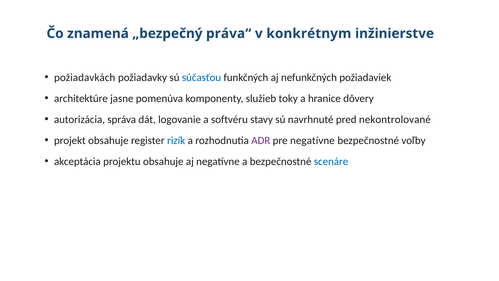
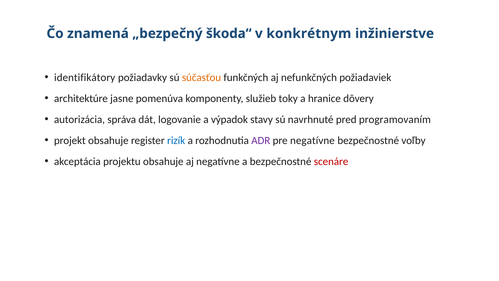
práva“: práva“ -> škoda“ (229, 33)
požiadavkách: požiadavkách -> identifikátory (85, 77)
súčasťou colour: blue -> orange (202, 77)
softvéru: softvéru -> výpadok (229, 119)
nekontrolované: nekontrolované -> programovaním (395, 119)
scenáre colour: blue -> red (331, 161)
